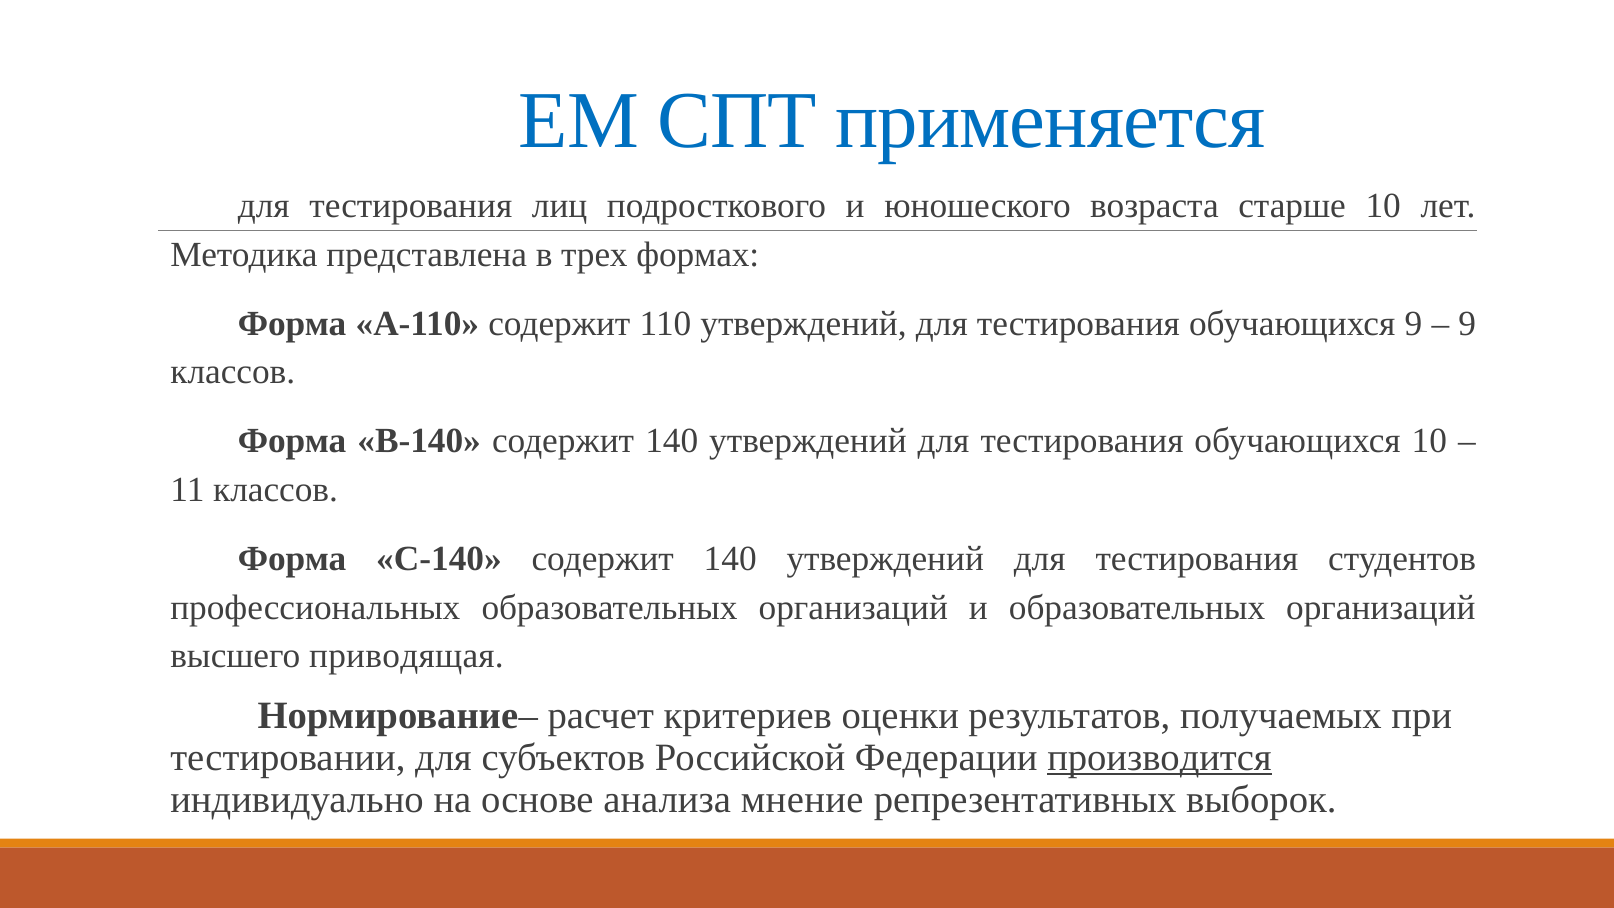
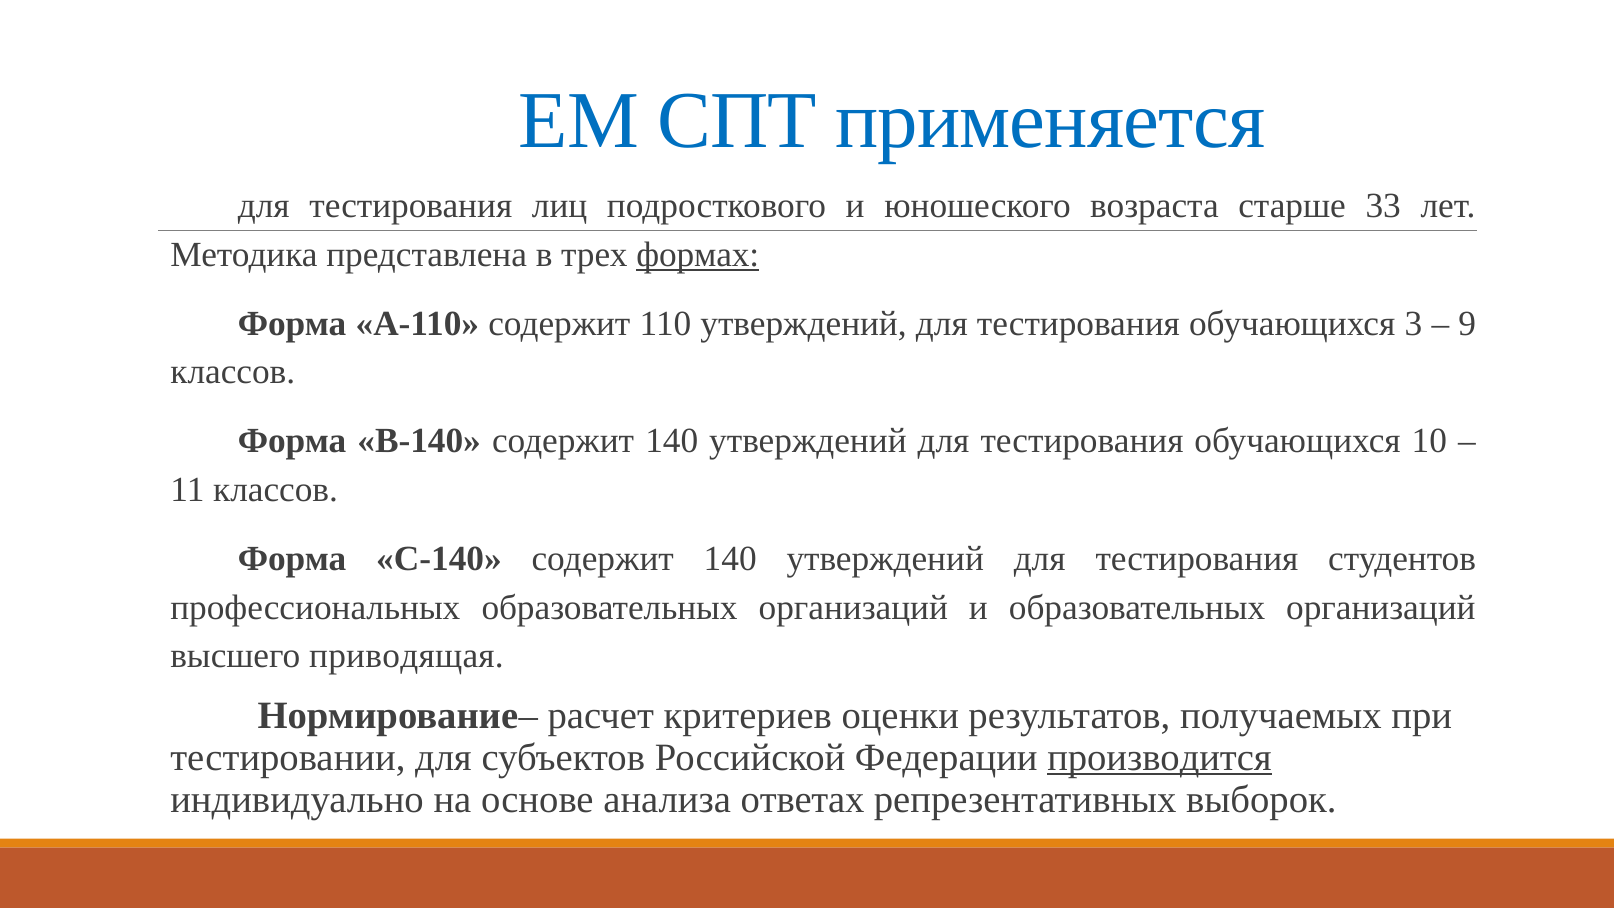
старше 10: 10 -> 33 (1383, 206)
формах underline: none -> present (698, 255)
обучающихся 9: 9 -> 3 (1413, 324)
мнение: мнение -> ответах (803, 799)
